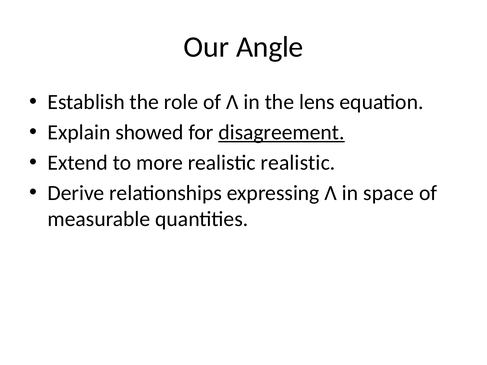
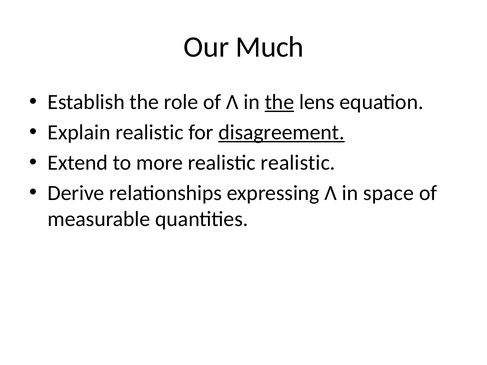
Angle: Angle -> Much (270, 47)
the underline: none -> present (279, 102)
Explain showed: showed -> realistic (149, 132)
